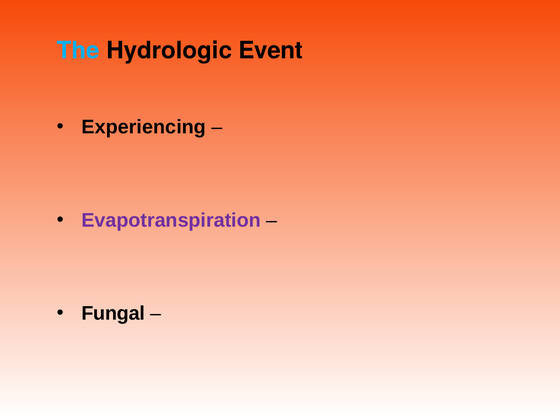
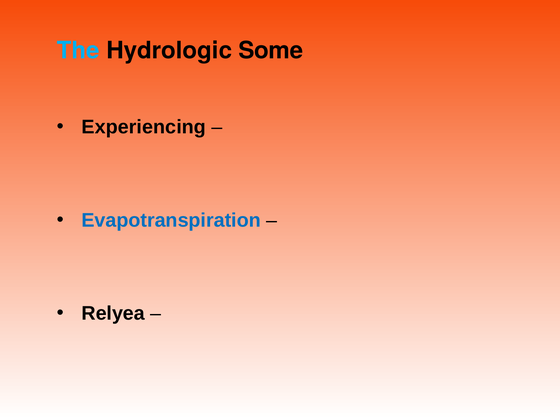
Event: Event -> Some (271, 51)
Evapotranspiration colour: purple -> blue (171, 220)
Fungal: Fungal -> Relyea (113, 313)
